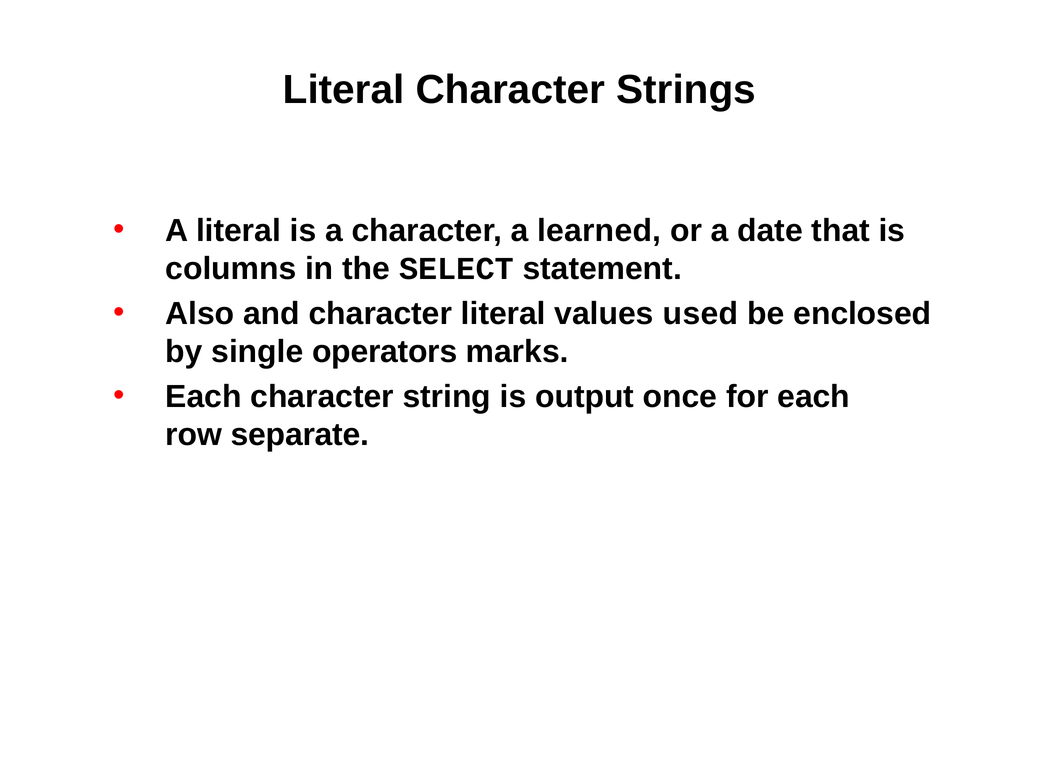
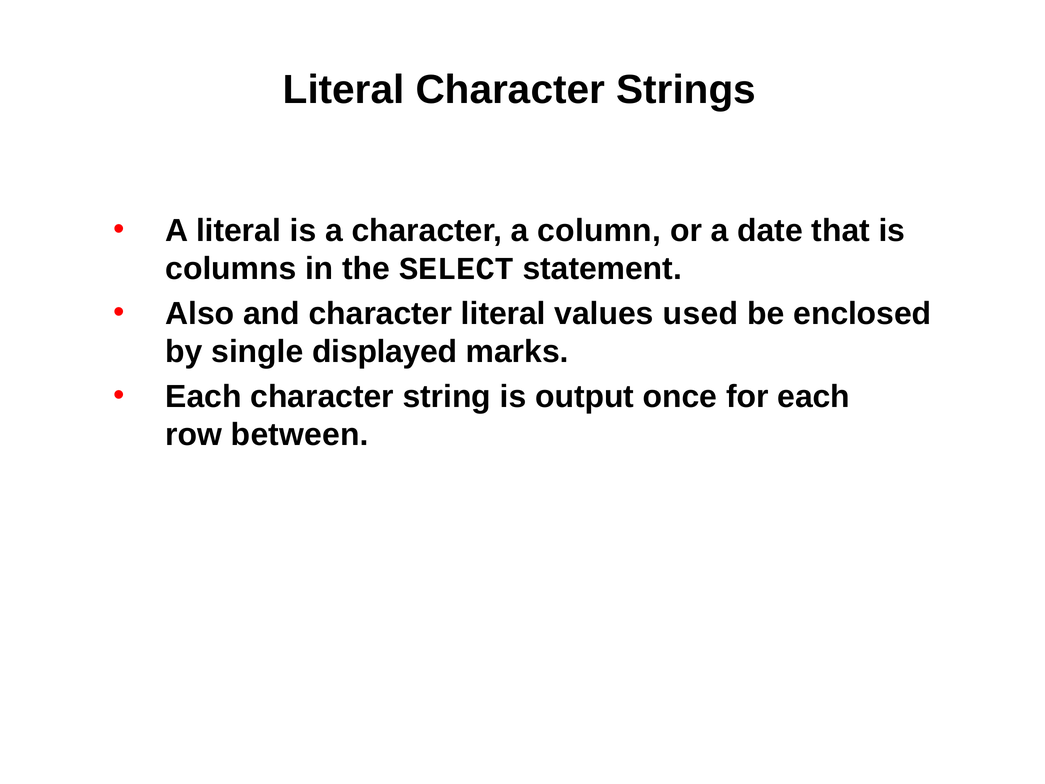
learned: learned -> column (599, 230)
operators: operators -> displayed (385, 352)
separate: separate -> between (300, 435)
